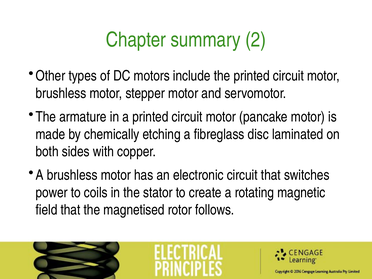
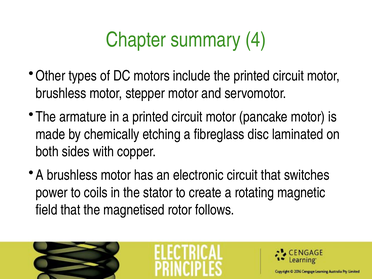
2: 2 -> 4 (256, 40)
